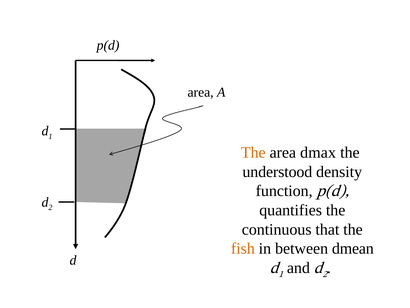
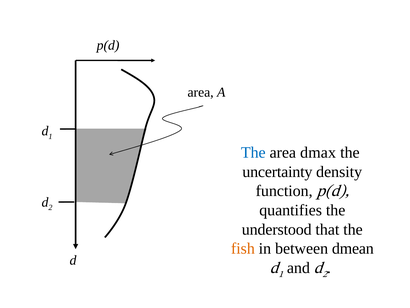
The colour: orange -> blue (253, 152)
understood: understood -> uncertainty (277, 172)
continuous: continuous -> understood (277, 229)
